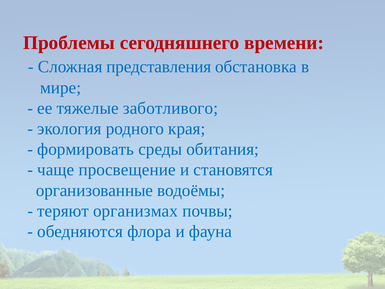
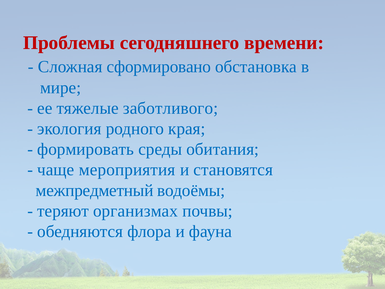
представления: представления -> сформировано (159, 67)
просвещение: просвещение -> мероприятия (127, 170)
организованные: организованные -> межпредметный (95, 190)
